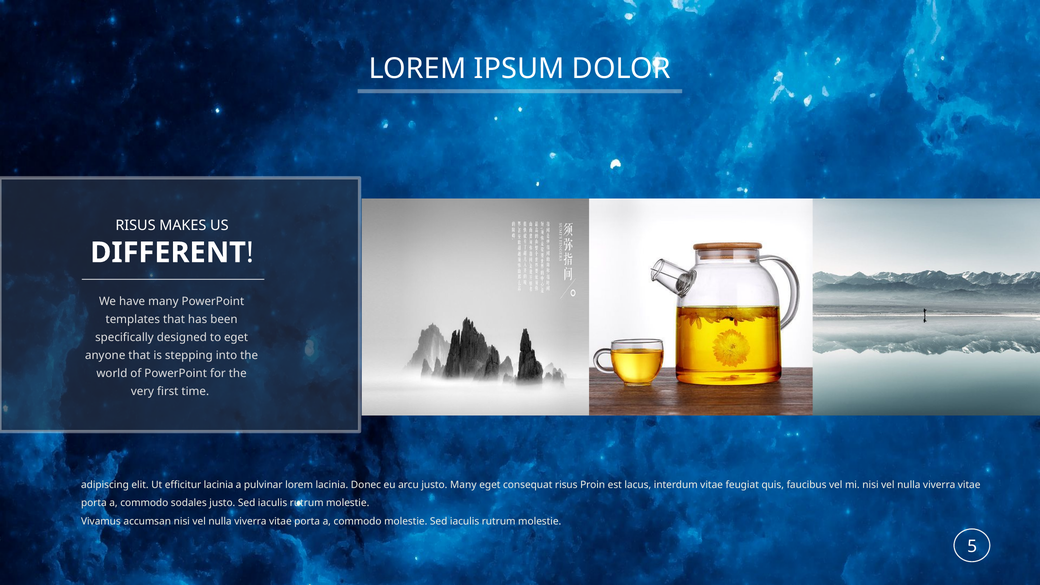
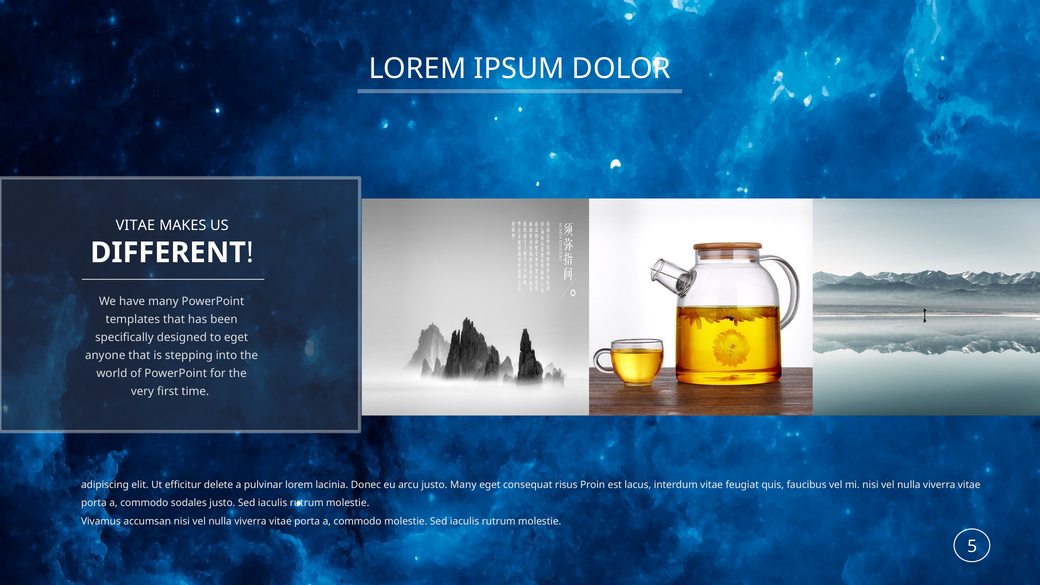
RISUS: RISUS -> VITAE (135, 226)
efficitur lacinia: lacinia -> delete (218, 485)
